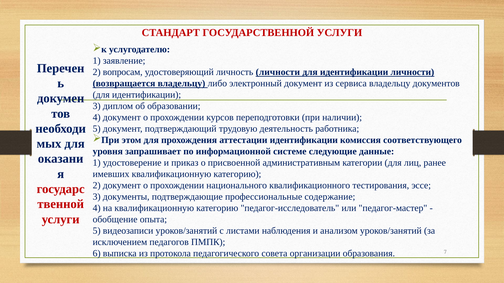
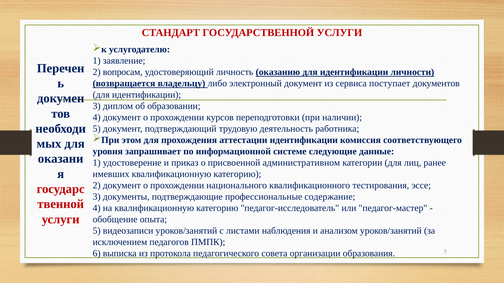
личность личности: личности -> оказанию (278, 72)
сервиса владельцу: владельцу -> поступает (390, 84)
административным: административным -> административном (301, 163)
